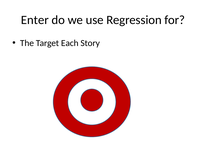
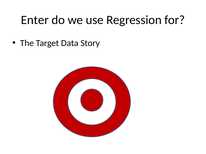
Each: Each -> Data (70, 43)
